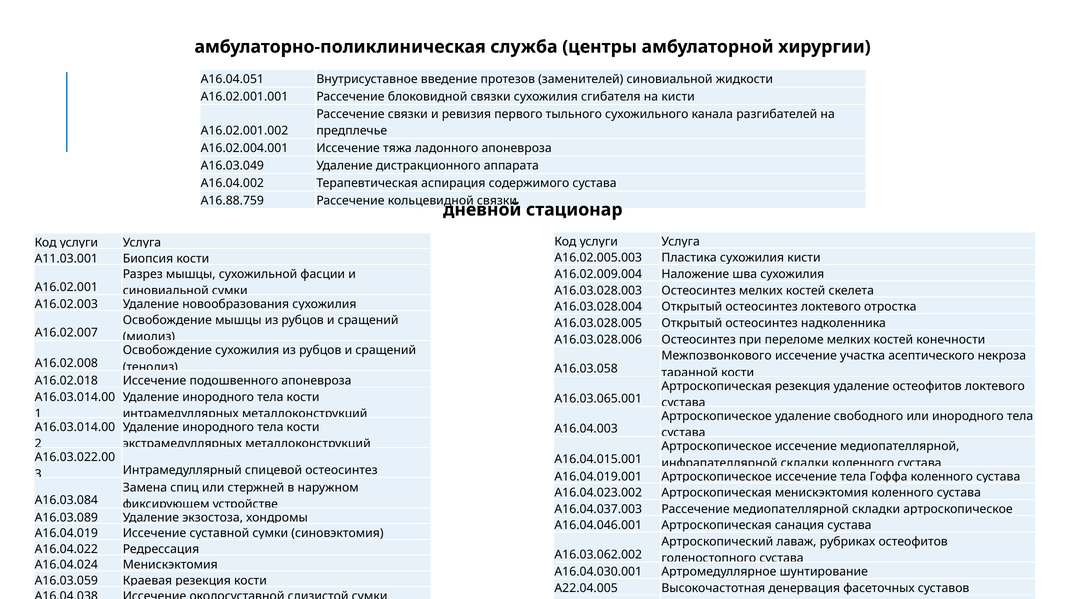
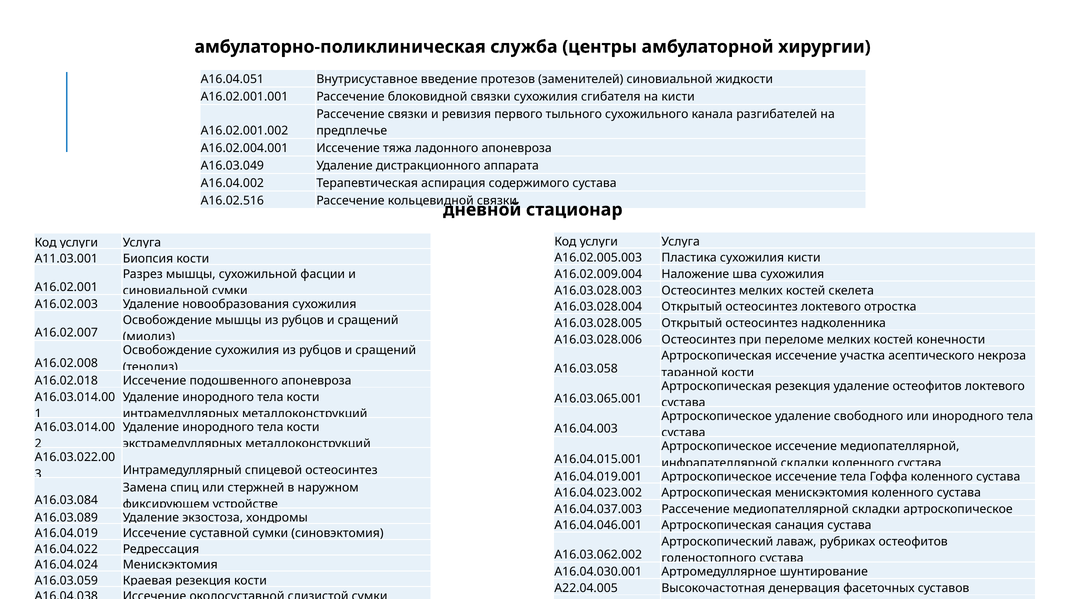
A16.88.759: A16.88.759 -> A16.02.516 (232, 201)
Межпозвонкового: Межпозвонкового -> Артроскопическая (717, 356)
